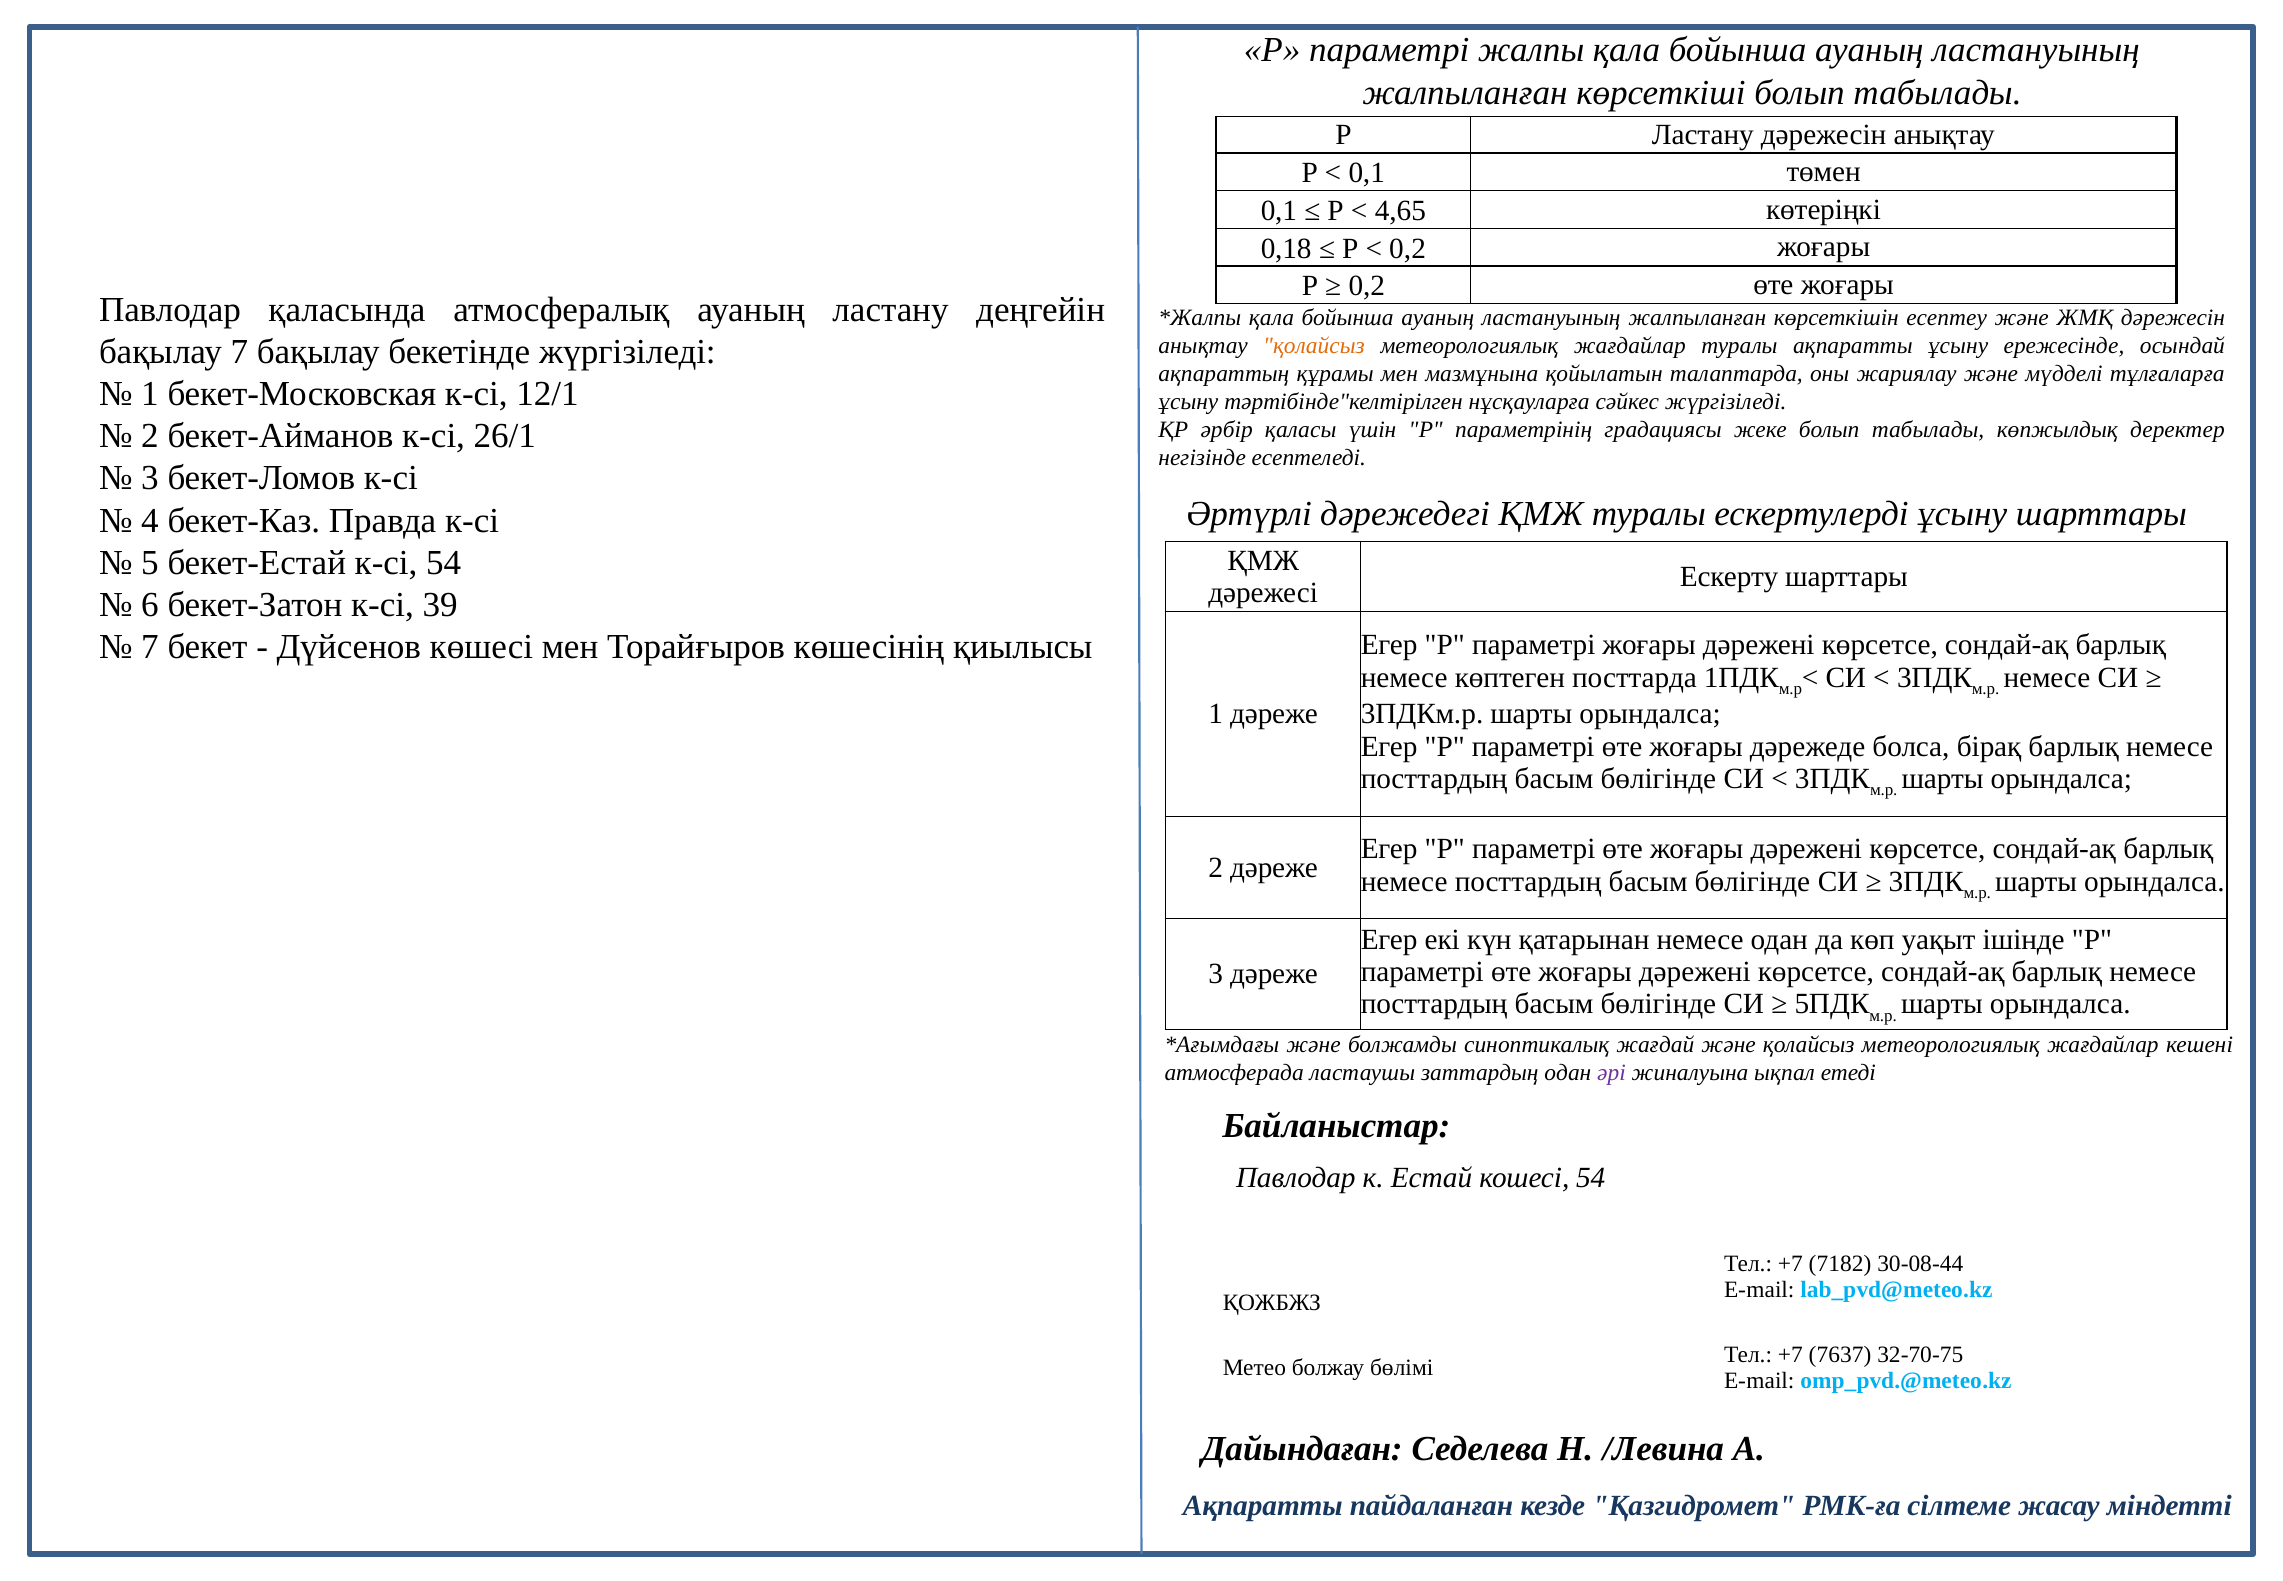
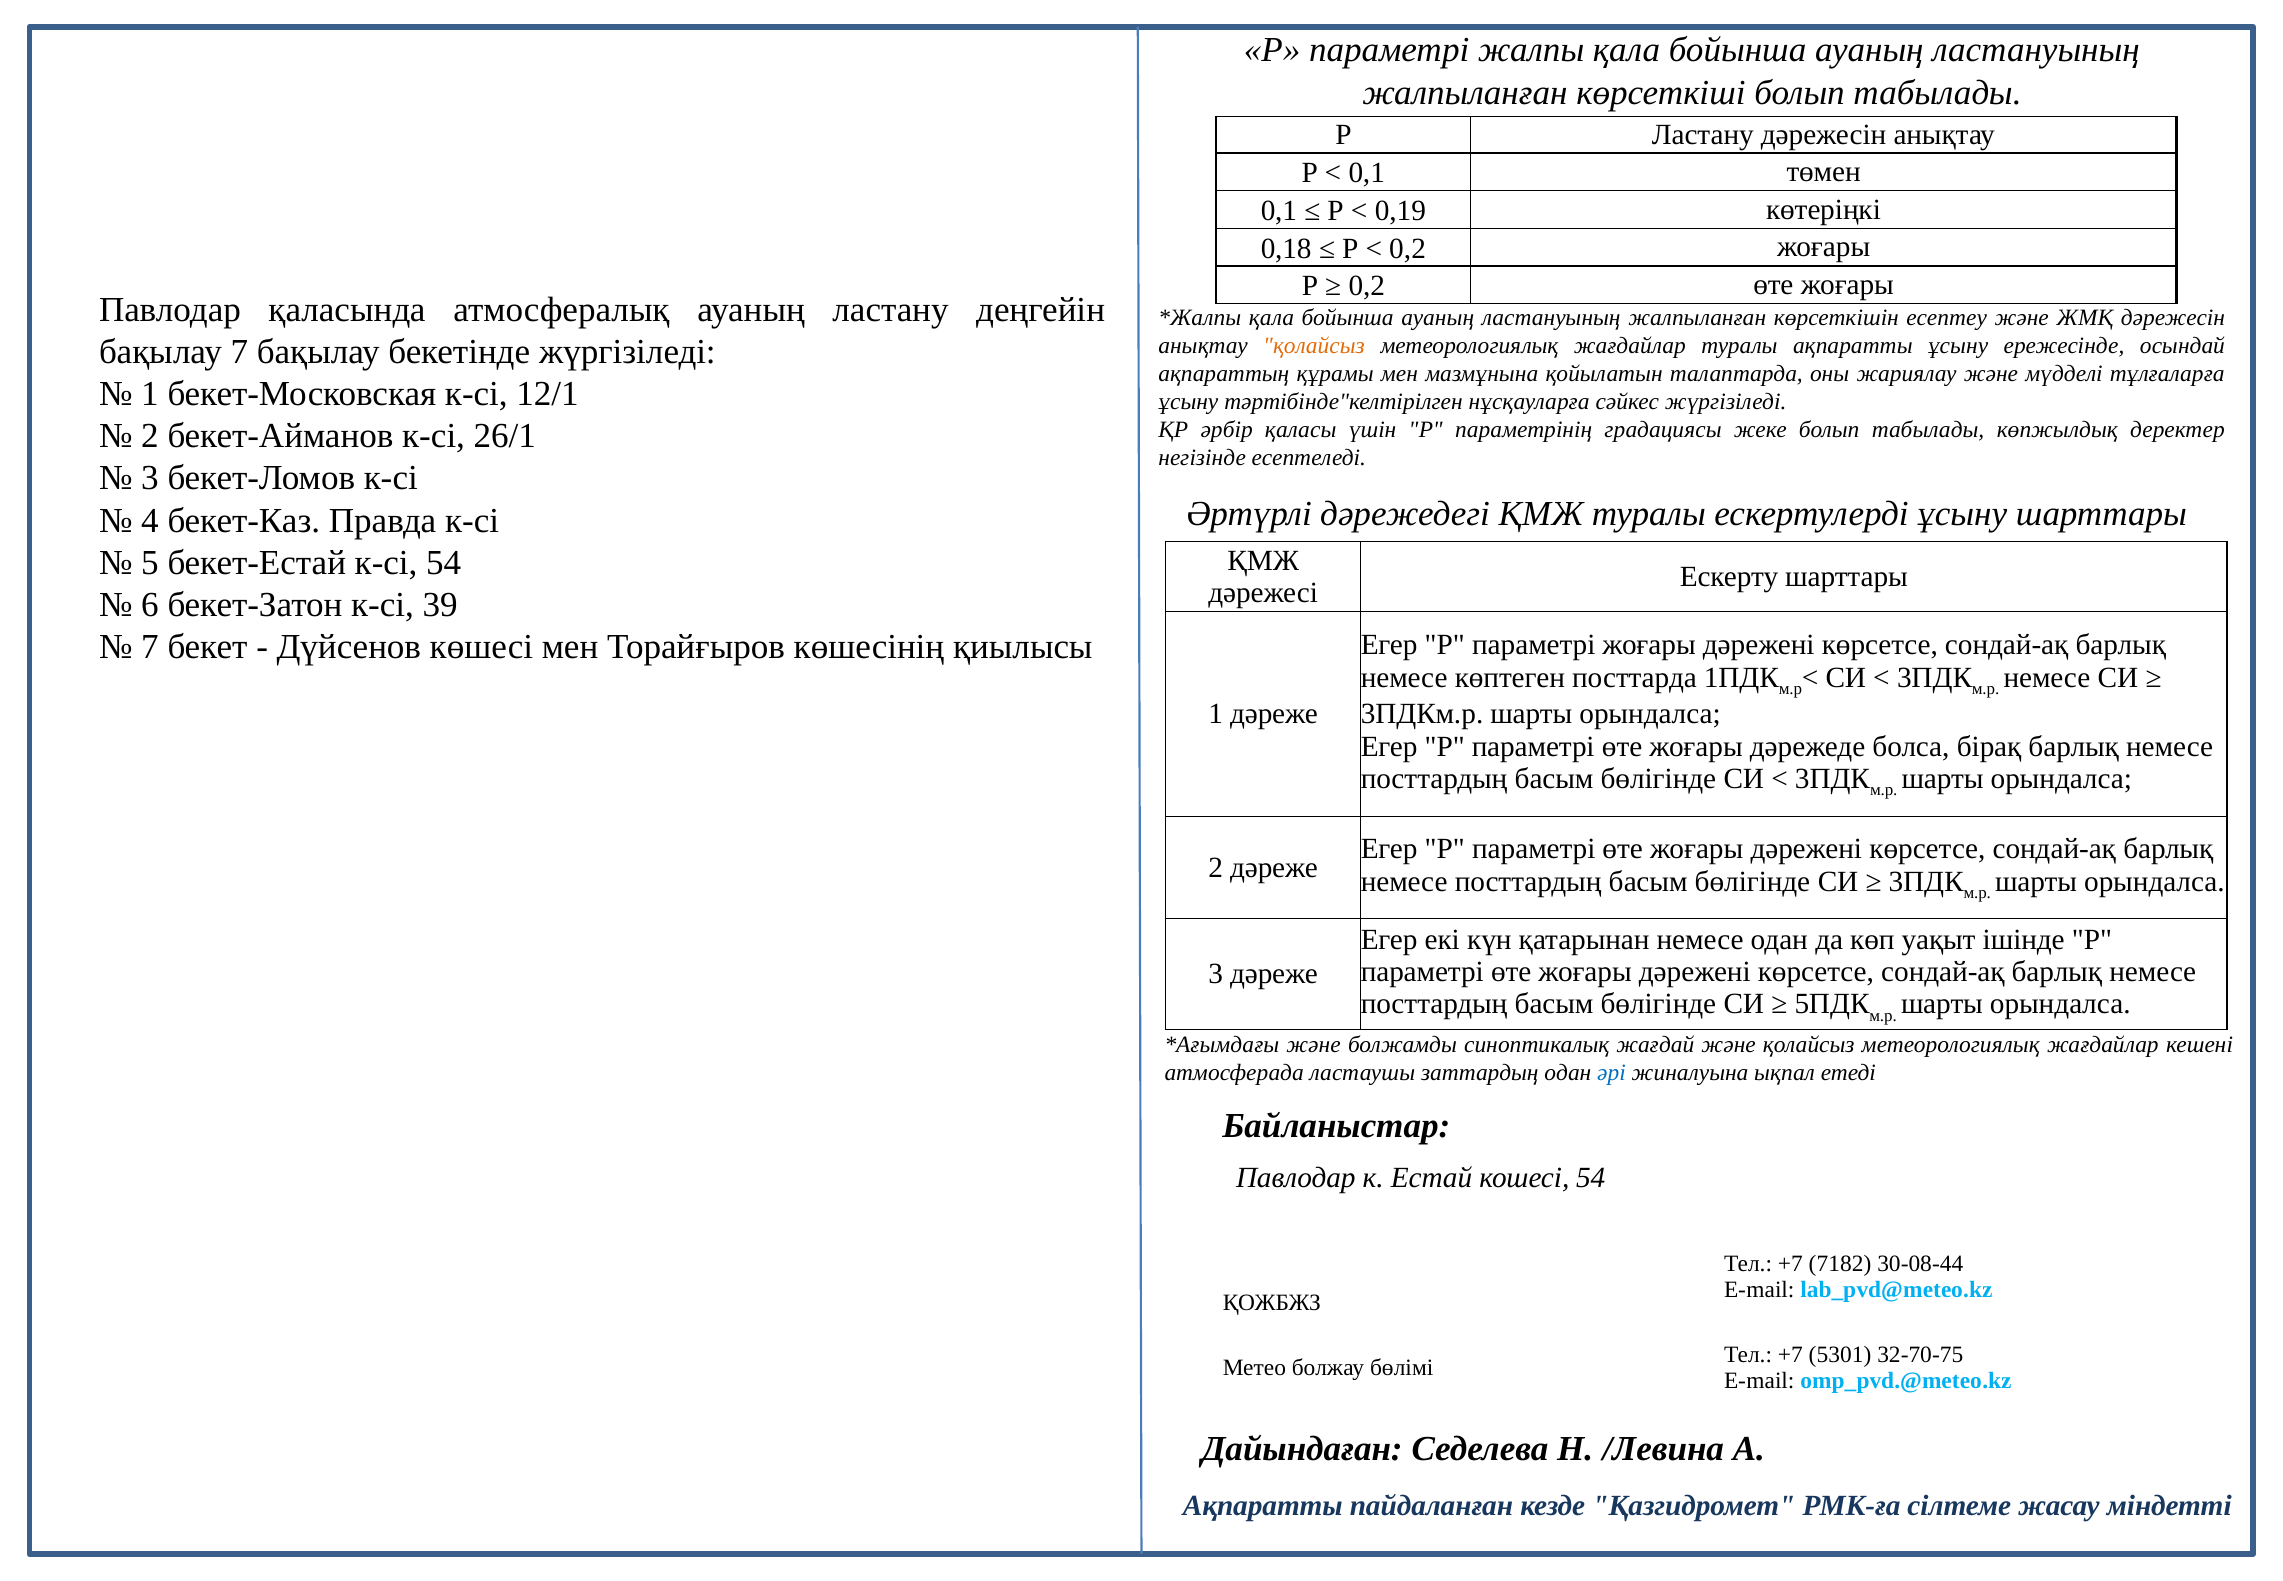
4,65: 4,65 -> 0,19 (1400, 211)
әрі colour: purple -> blue (1611, 1072)
7637: 7637 -> 5301 (1840, 1355)
